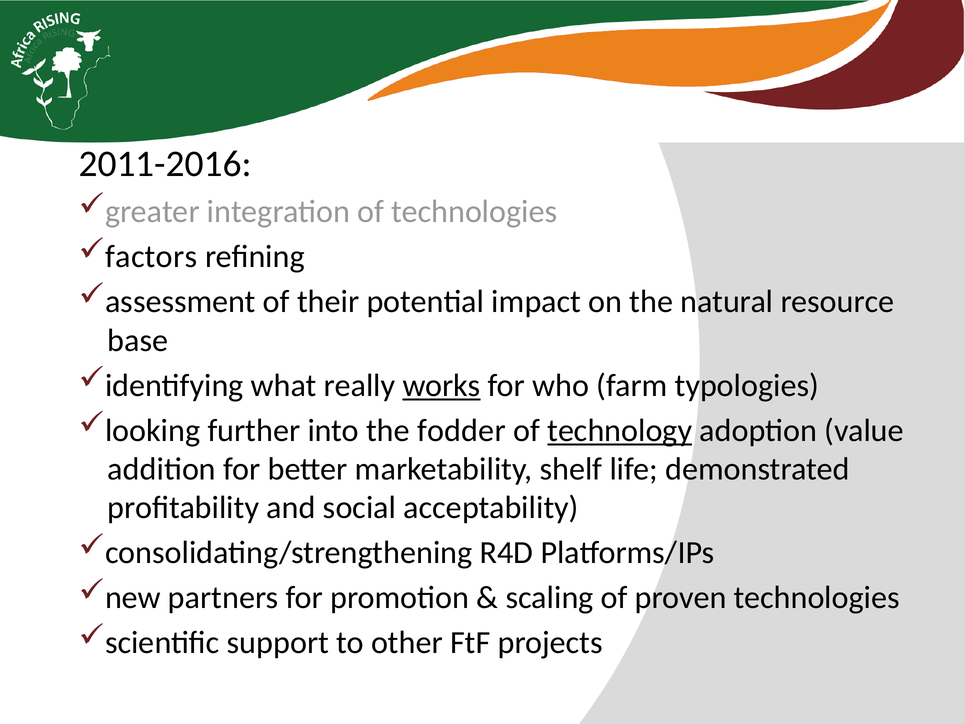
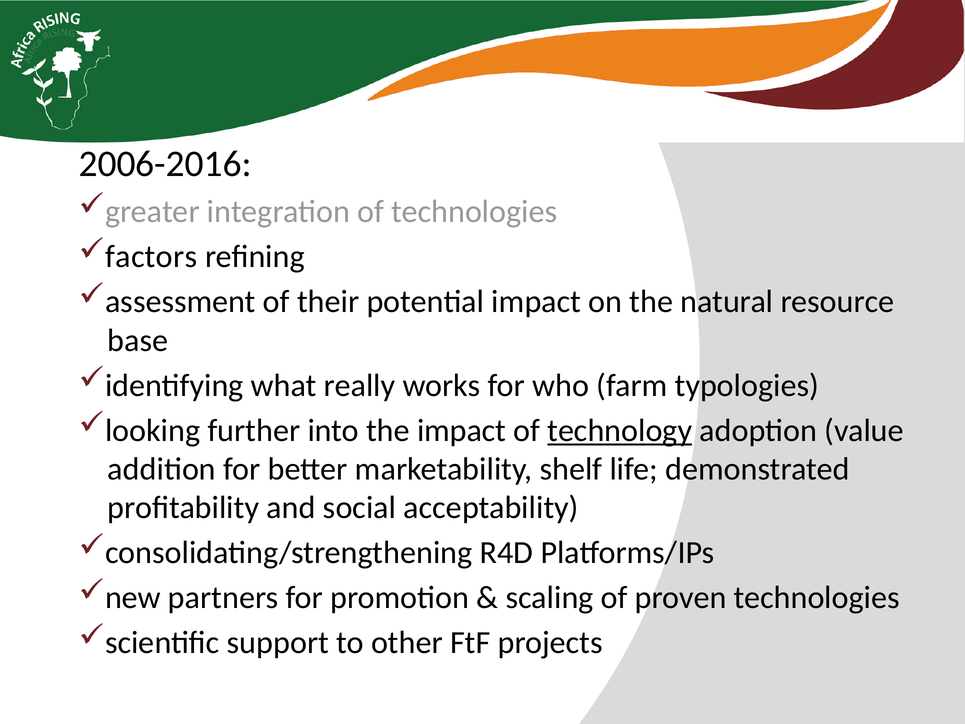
2011-2016: 2011-2016 -> 2006-2016 (165, 164)
works underline: present -> none (442, 385)
the fodder: fodder -> impact (462, 430)
